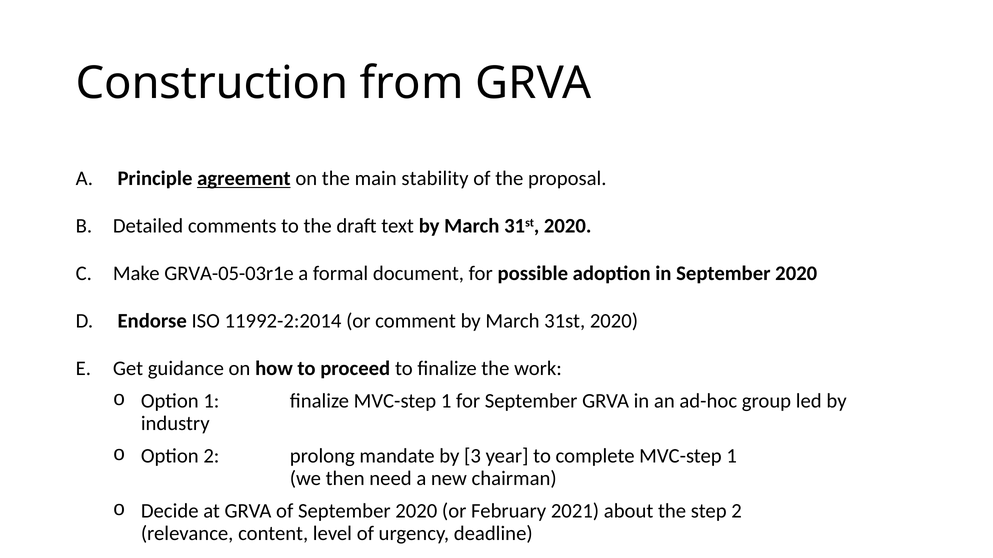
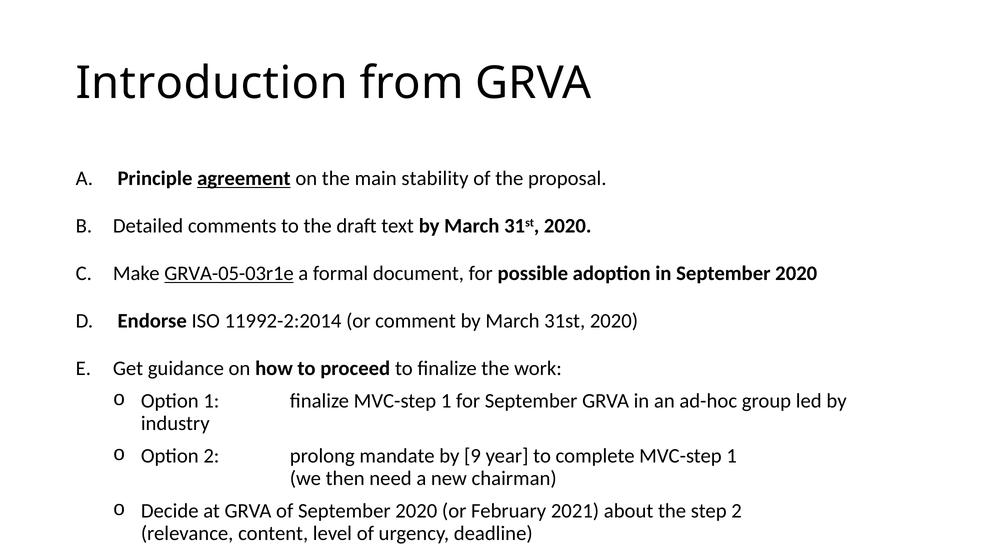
Construction: Construction -> Introduction (212, 83)
GRVA-05-03r1e underline: none -> present (229, 274)
3: 3 -> 9 (472, 456)
